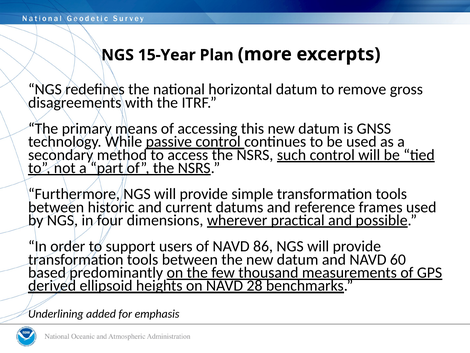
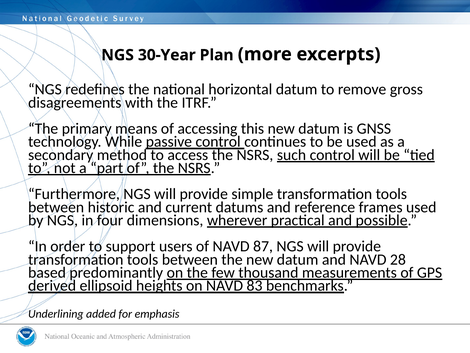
15-Year: 15-Year -> 30-Year (167, 55)
86: 86 -> 87 (263, 246)
60: 60 -> 28 (398, 259)
28: 28 -> 83 (255, 285)
